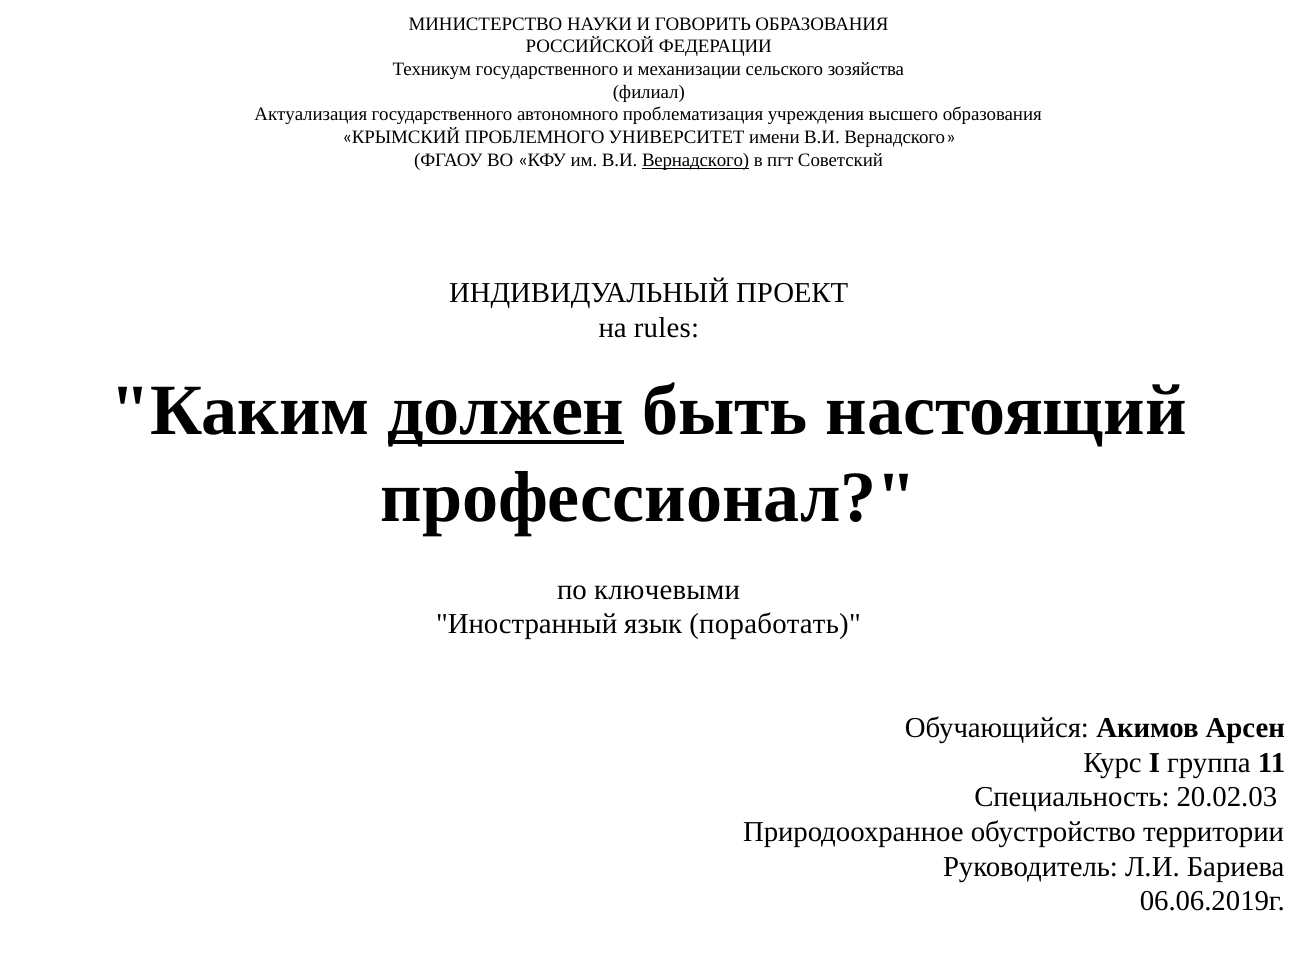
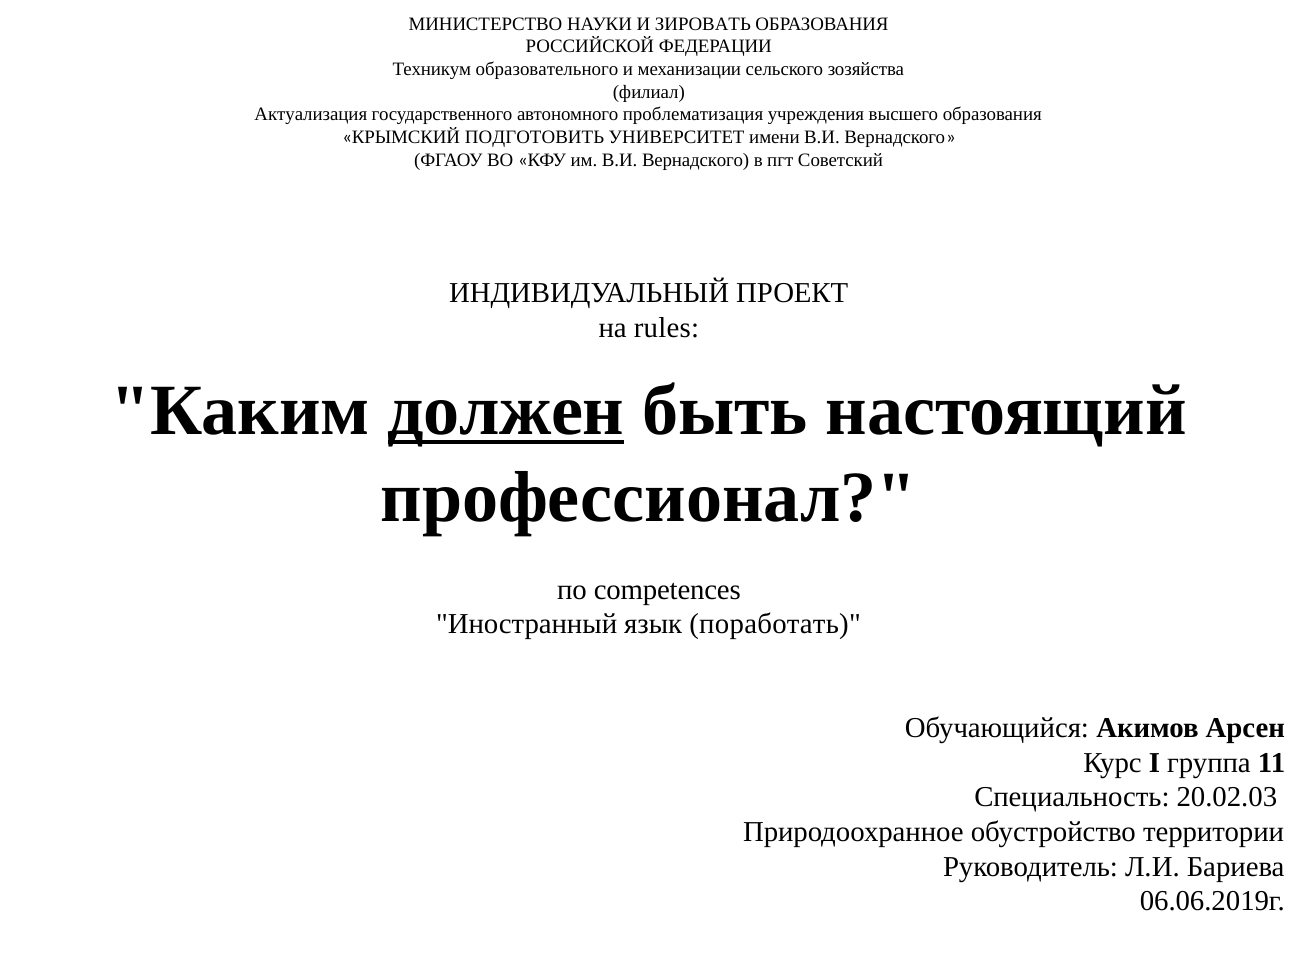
ГОВОРИТЬ: ГОВОРИТЬ -> ЗИРОВАТЬ (703, 24)
Техникум государственного: государственного -> образовательного (547, 69)
ПРОБЛЕМНОГО: ПРОБЛЕМНОГО -> ПОДГОТОВИТЬ (535, 137)
Вернадского underline: present -> none (696, 160)
ключевыми: ключевыми -> competences (667, 589)
